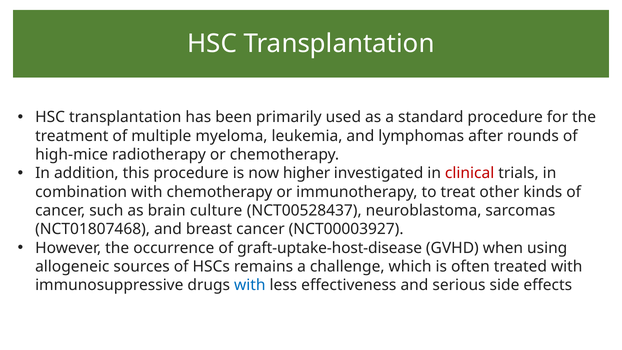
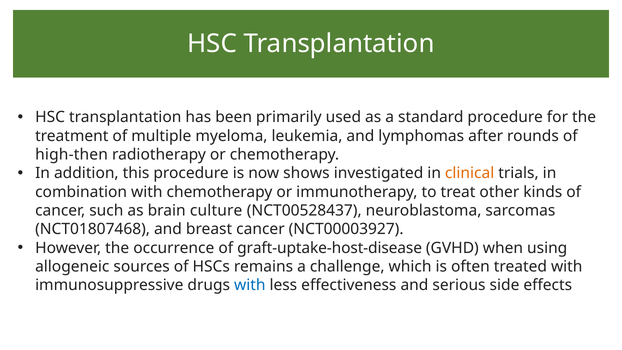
high-mice: high-mice -> high-then (72, 155)
higher: higher -> shows (306, 173)
clinical colour: red -> orange (470, 173)
